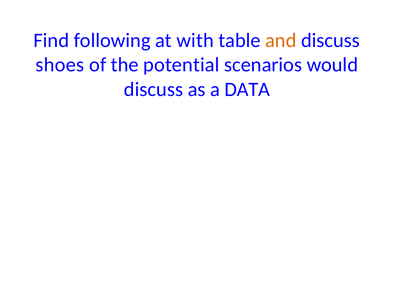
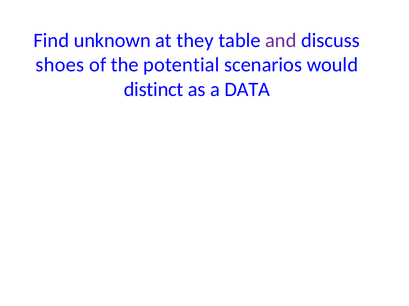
following: following -> unknown (112, 40)
with: with -> they (195, 40)
and colour: orange -> purple (281, 40)
discuss: discuss -> distinct (154, 90)
